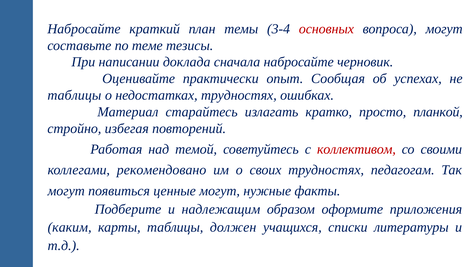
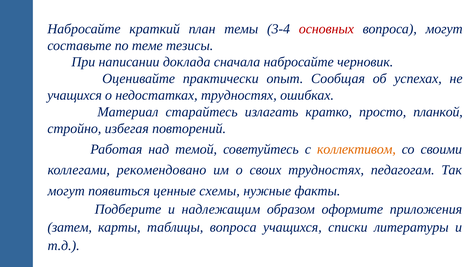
таблицы: таблицы -> учащихся (75, 95)
коллективом colour: red -> orange (356, 149)
ценные могут: могут -> схемы (220, 191)
каким: каким -> затем (70, 227)
таблицы должен: должен -> вопроса (233, 227)
